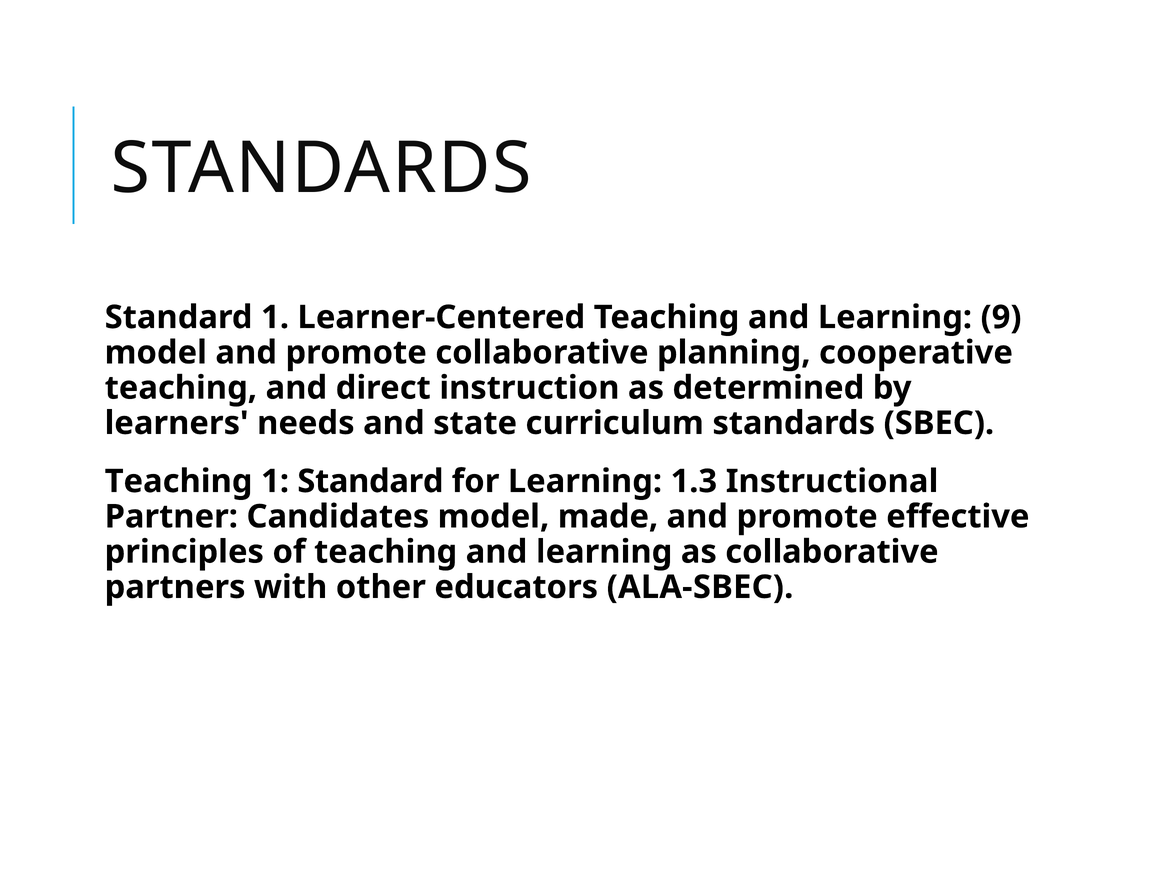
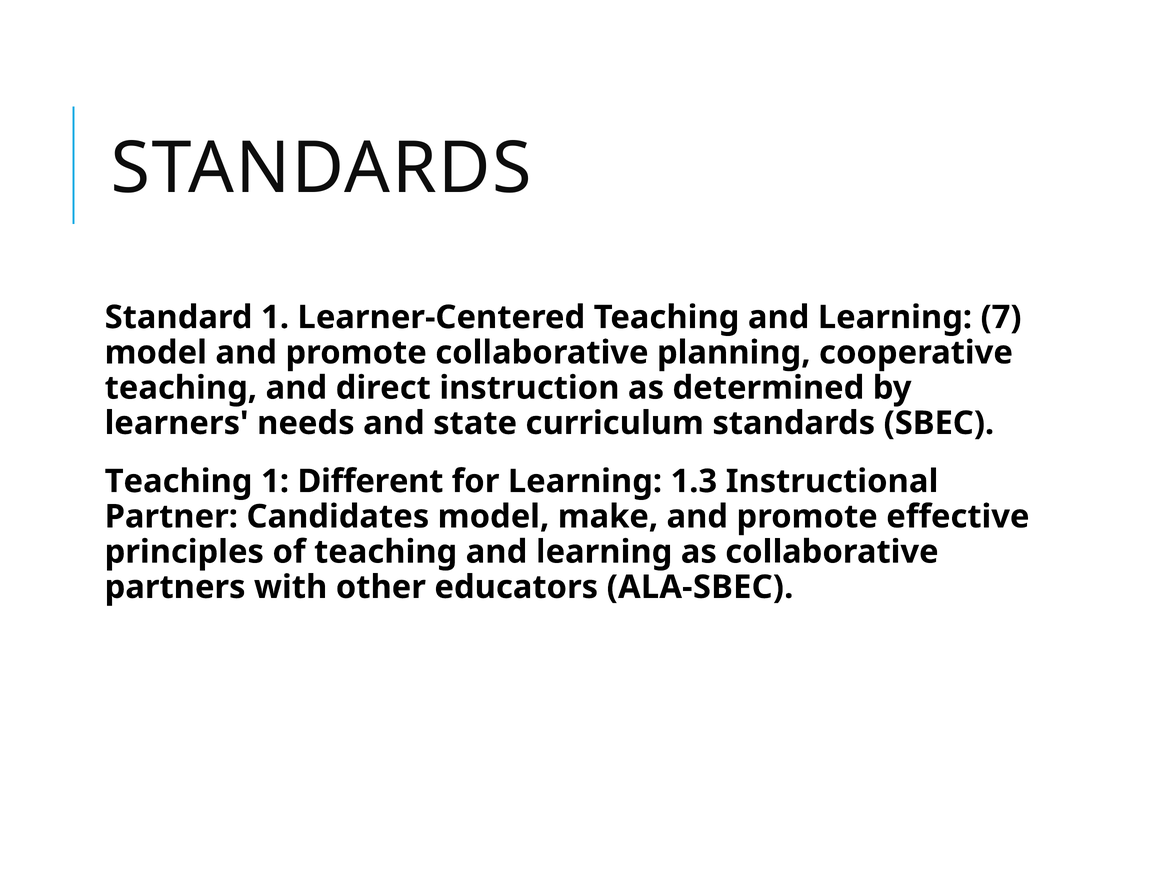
9: 9 -> 7 (1001, 317)
1 Standard: Standard -> Different (370, 481)
made: made -> make (608, 517)
